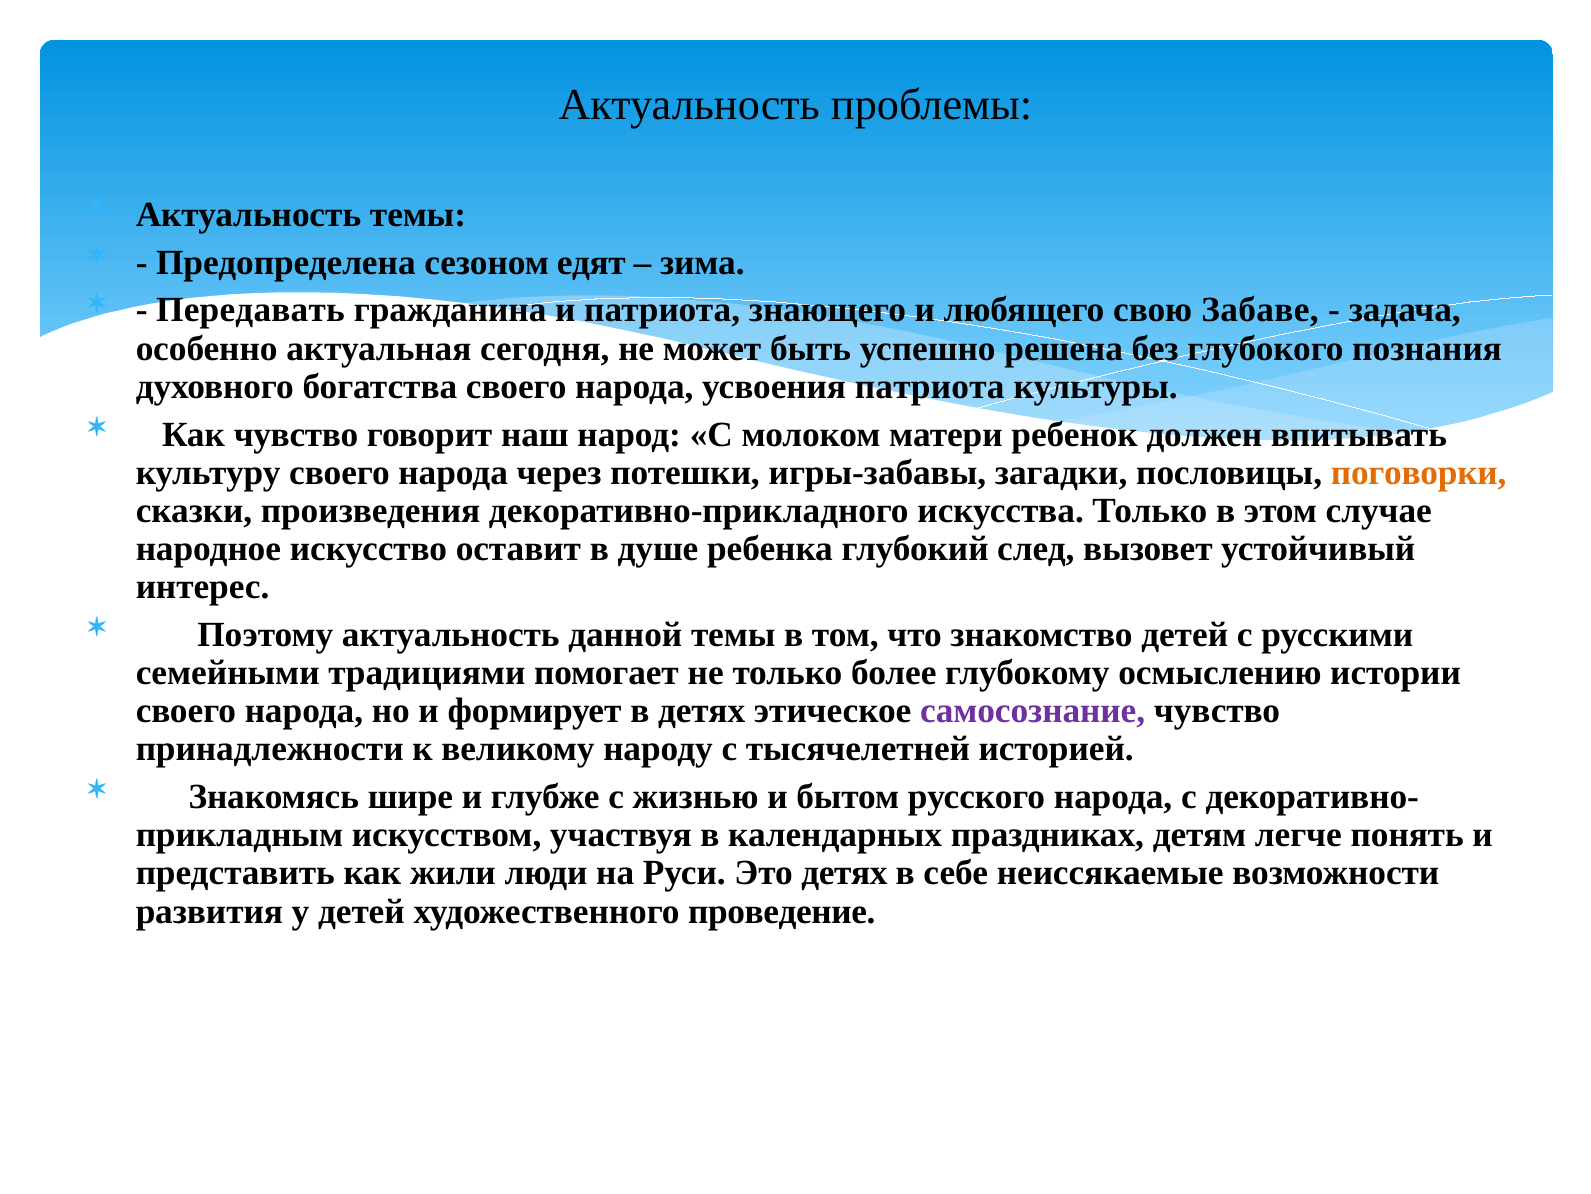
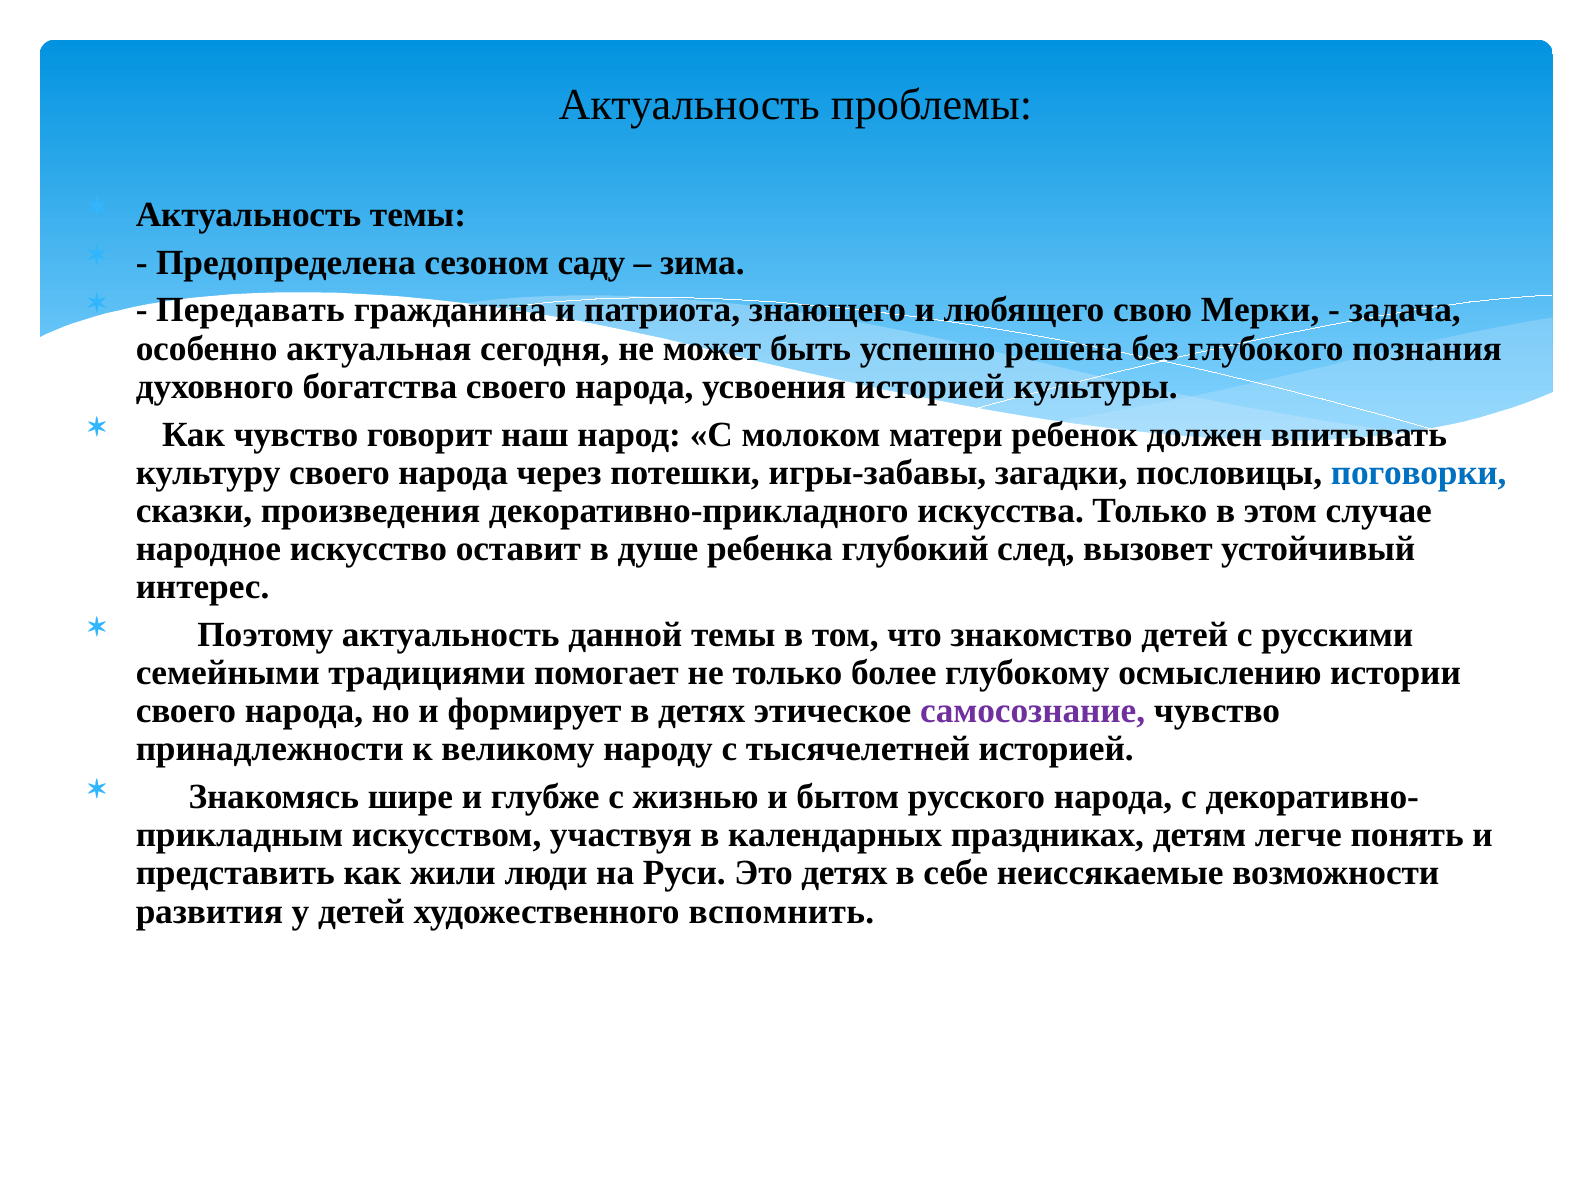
едят: едят -> саду (591, 262)
Забаве: Забаве -> Мерки (1260, 310)
усвоения патриота: патриота -> историей (930, 386)
поговорки colour: orange -> blue (1419, 472)
проведение: проведение -> вспомнить (781, 911)
